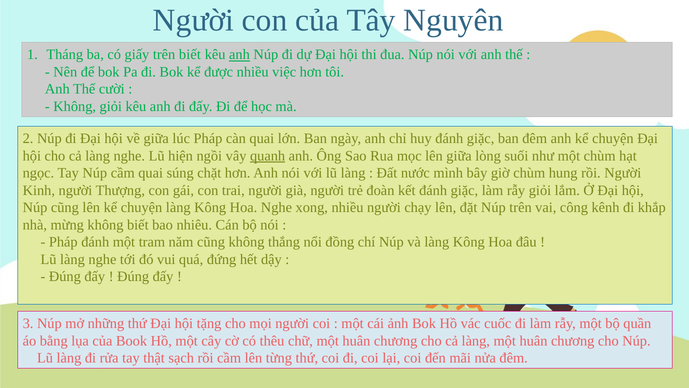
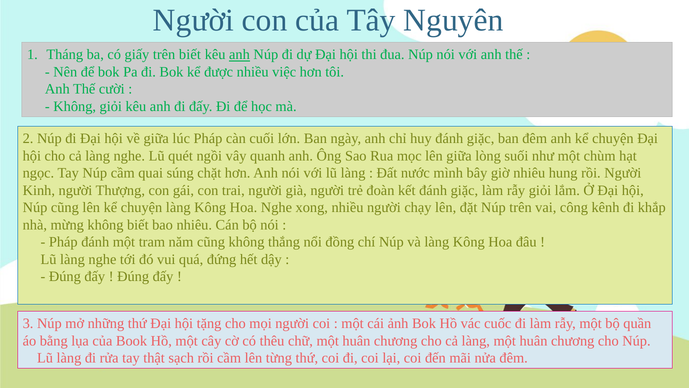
càn quai: quai -> cuối (262, 138)
hiện: hiện -> quét (181, 156)
quanh underline: present -> none (268, 156)
giờ chùm: chùm -> nhiêu (529, 173)
